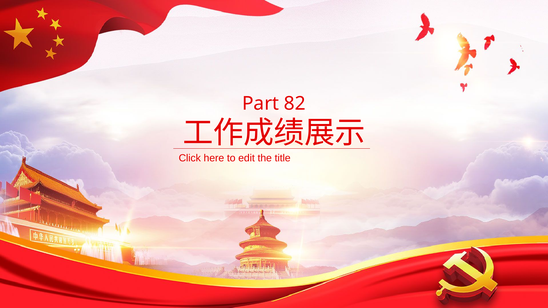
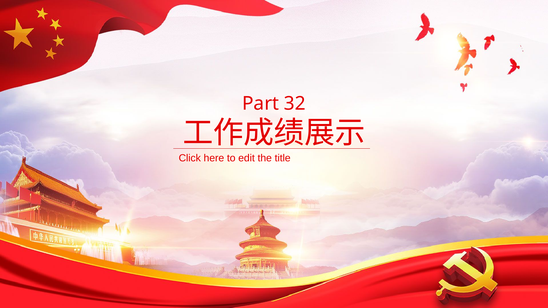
82: 82 -> 32 (295, 104)
